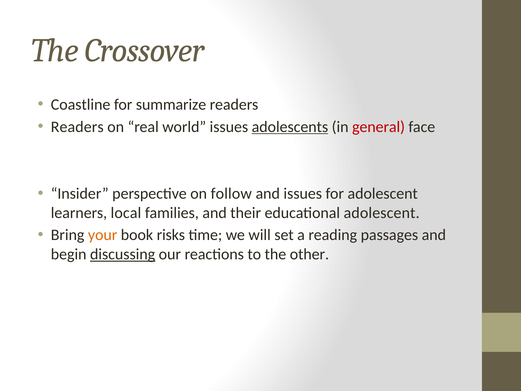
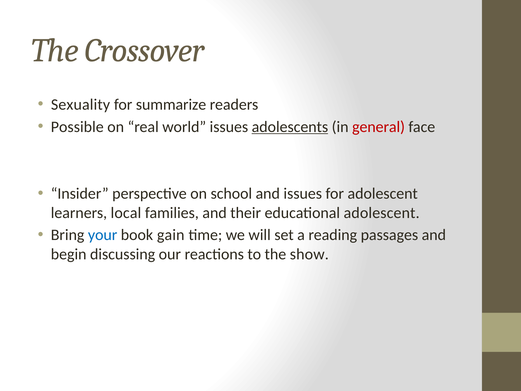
Coastline: Coastline -> Sexuality (81, 104)
Readers: Readers -> Possible (77, 127)
follow: follow -> school (231, 194)
your colour: orange -> blue (103, 235)
risks: risks -> gain (171, 235)
discussing underline: present -> none (123, 254)
other: other -> show (309, 254)
